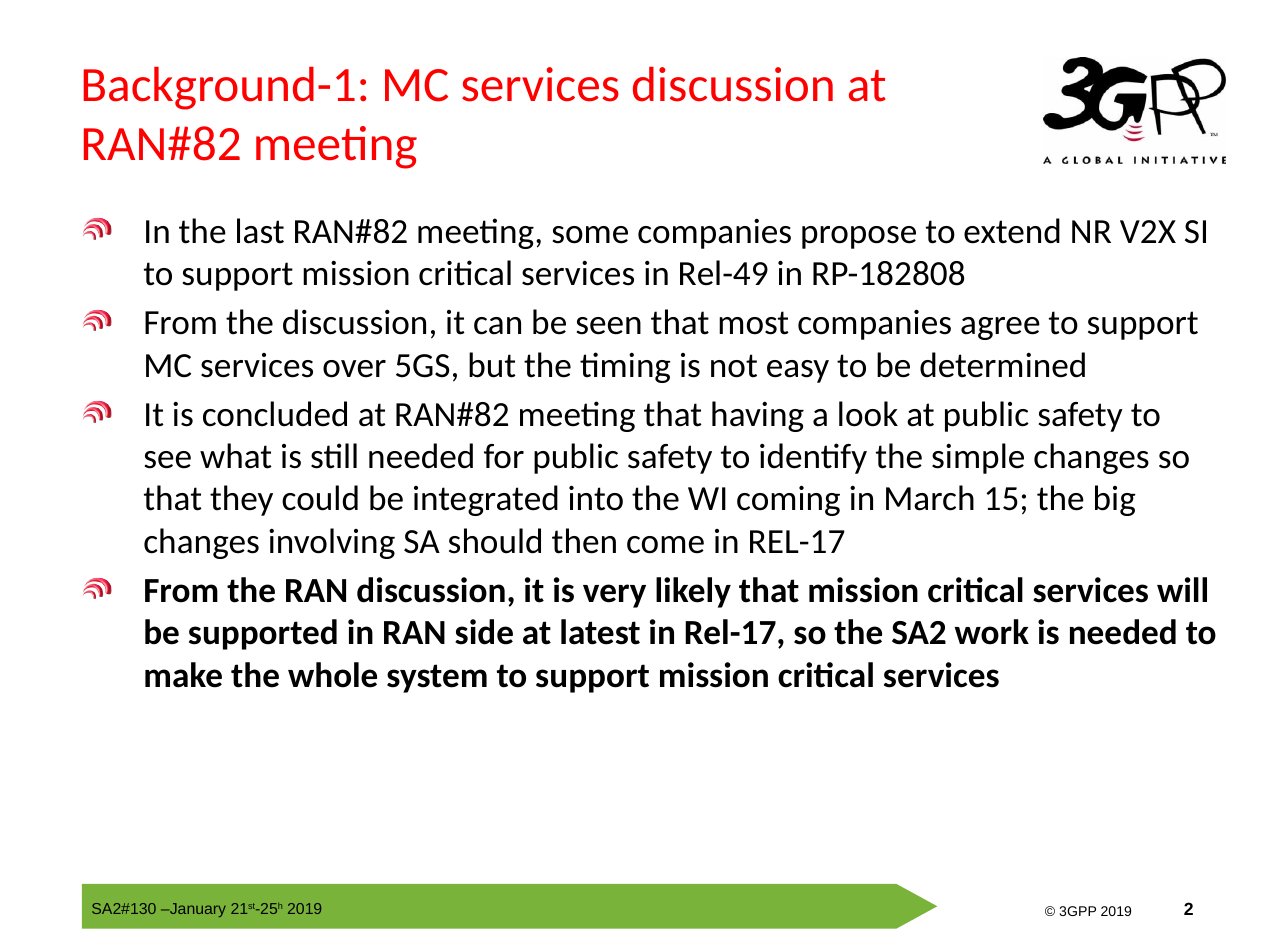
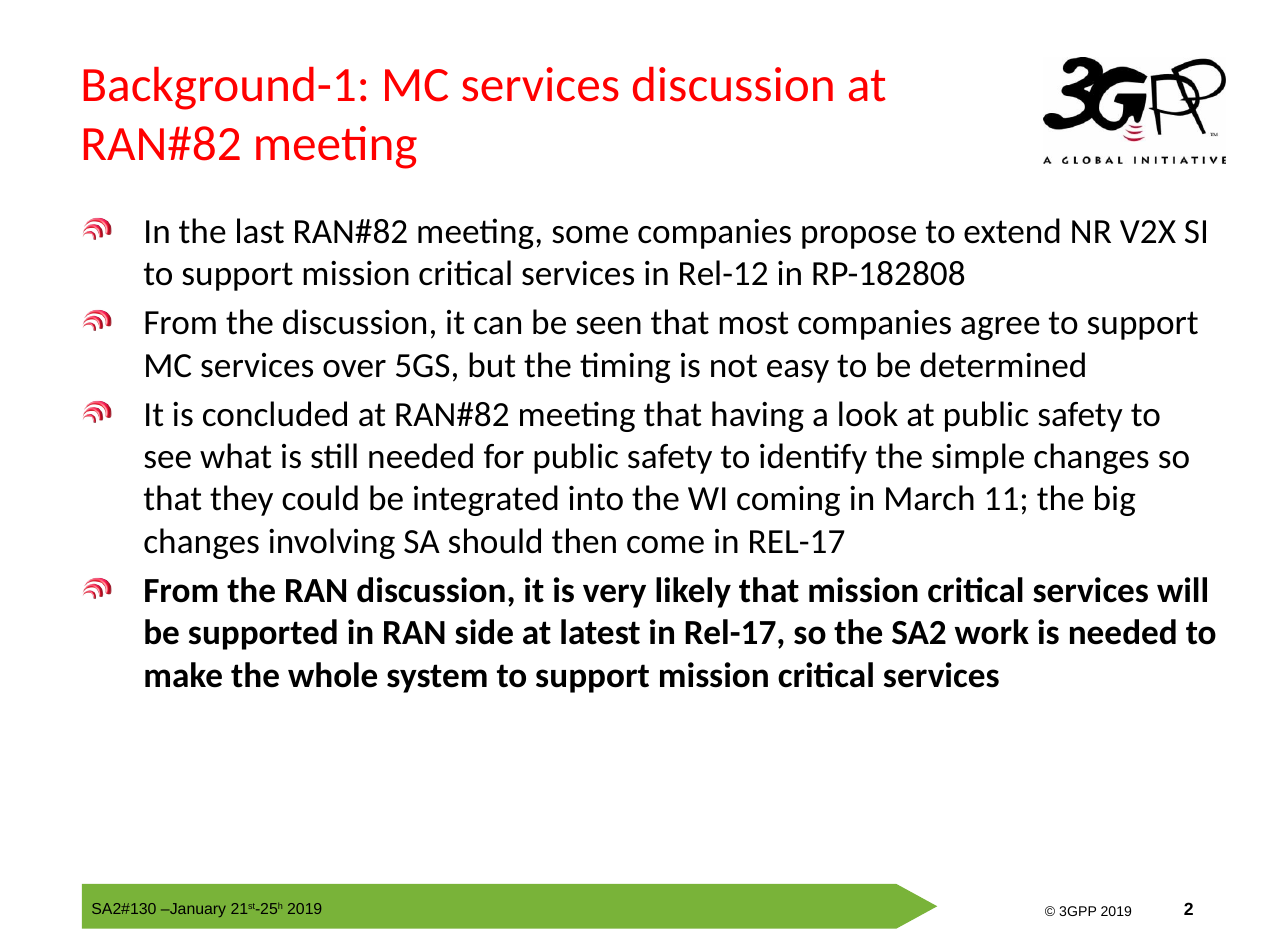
Rel-49: Rel-49 -> Rel-12 (723, 274)
15: 15 -> 11 (1006, 499)
